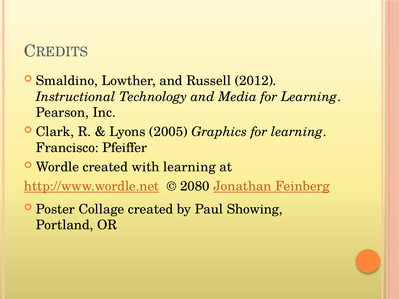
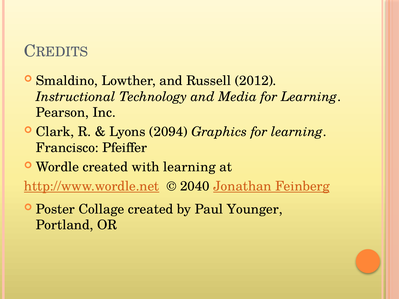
2005: 2005 -> 2094 (168, 132)
2080: 2080 -> 2040 (195, 186)
Showing: Showing -> Younger (255, 209)
